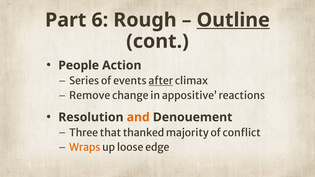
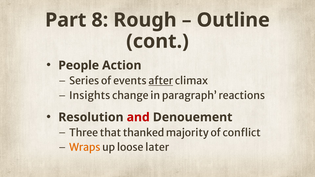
6: 6 -> 8 (100, 20)
Outline underline: present -> none (233, 20)
Remove: Remove -> Insights (90, 96)
appositive: appositive -> paragraph (189, 96)
and colour: orange -> red (138, 117)
edge: edge -> later (157, 148)
